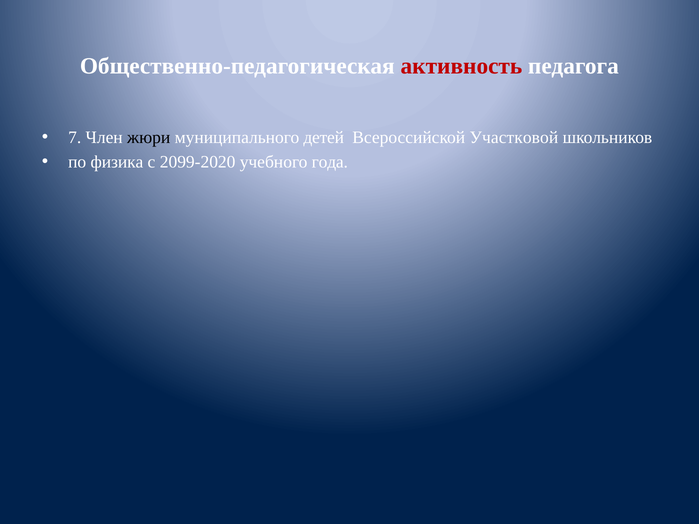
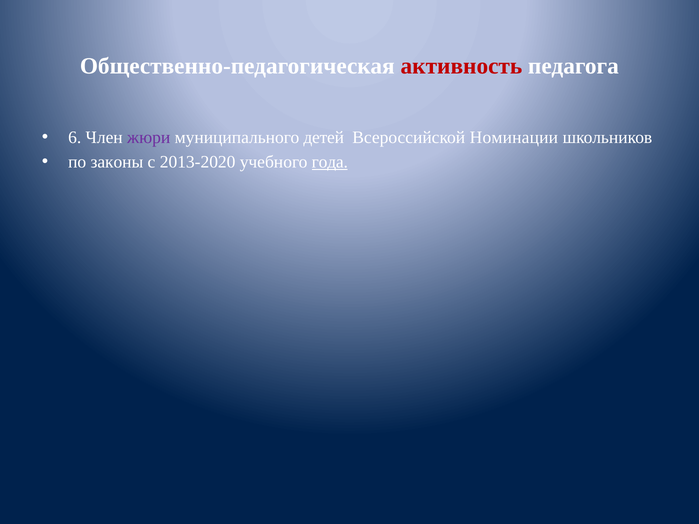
7: 7 -> 6 (75, 138)
жюри colour: black -> purple (149, 138)
Участковой: Участковой -> Номинации (514, 138)
физика: физика -> законы (117, 162)
2099-2020: 2099-2020 -> 2013-2020 (198, 162)
года underline: none -> present (330, 162)
